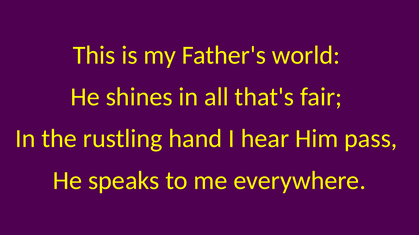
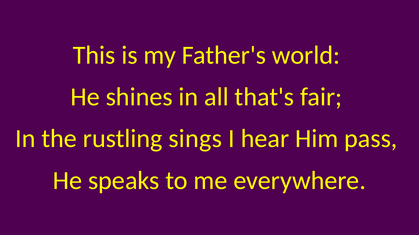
hand: hand -> sings (195, 139)
